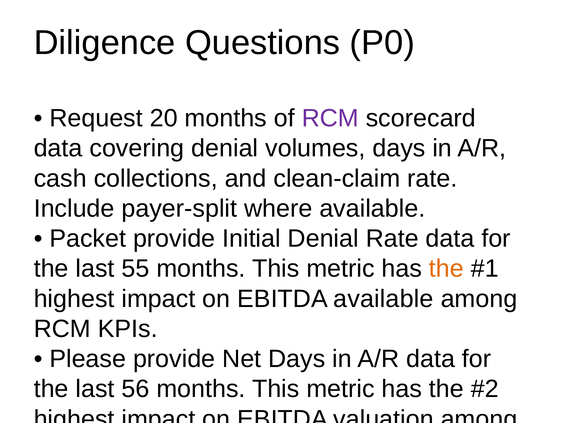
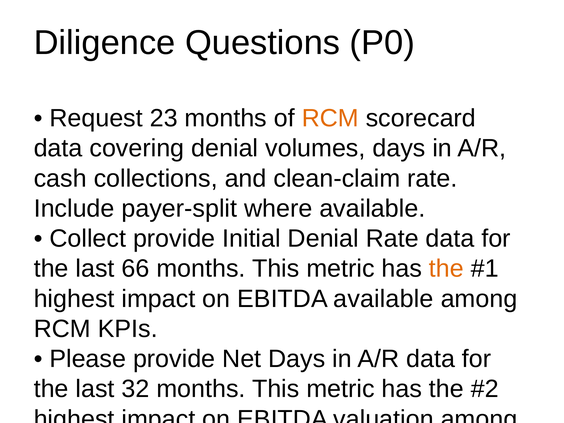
20: 20 -> 23 (164, 118)
RCM colour: purple -> orange (330, 118)
Packet: Packet -> Collect (88, 239)
55: 55 -> 66 (135, 269)
56: 56 -> 32 (135, 389)
